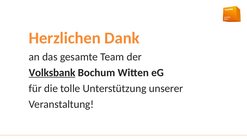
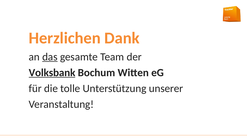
das underline: none -> present (50, 57)
